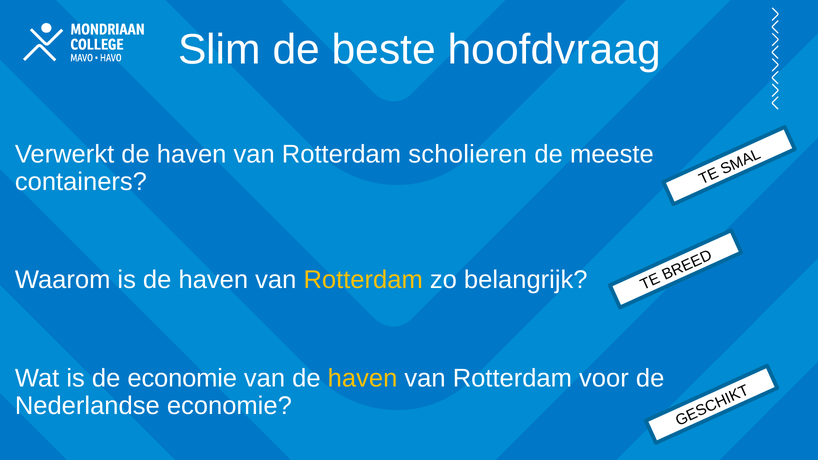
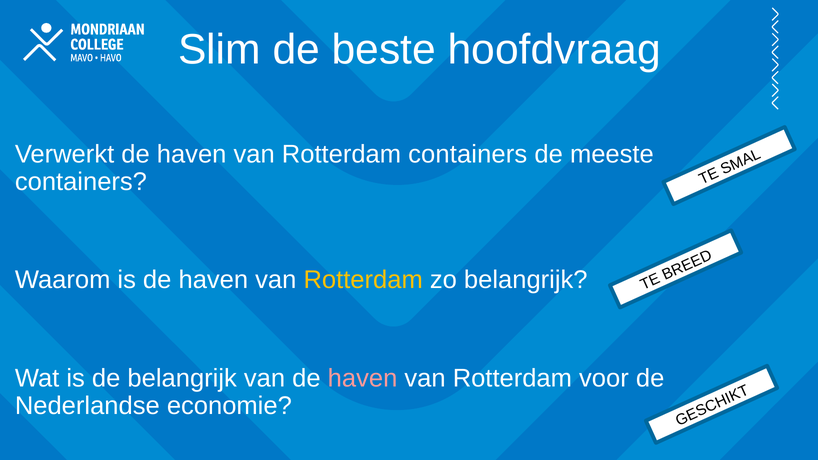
Rotterdam scholieren: scholieren -> containers (468, 154)
de economie: economie -> belangrijk (182, 378)
haven colour: yellow -> pink (363, 378)
